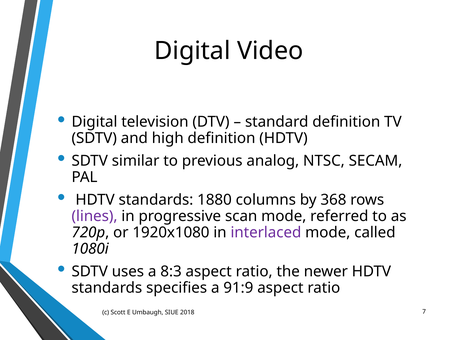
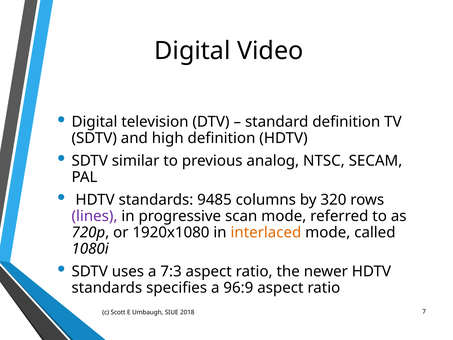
1880: 1880 -> 9485 (215, 200)
368: 368 -> 320 (333, 200)
interlaced colour: purple -> orange (266, 232)
8:3: 8:3 -> 7:3 (171, 271)
91:9: 91:9 -> 96:9 (238, 287)
